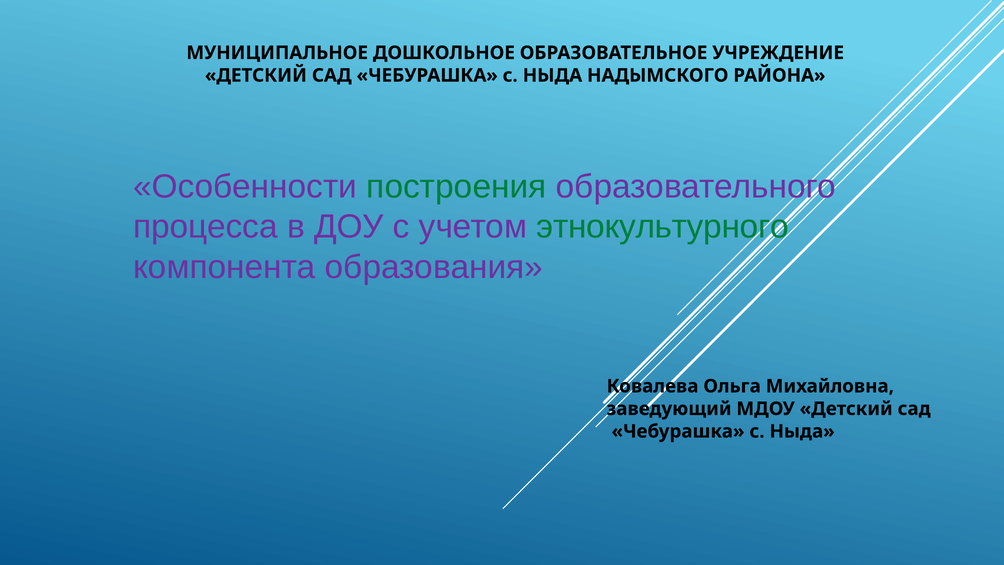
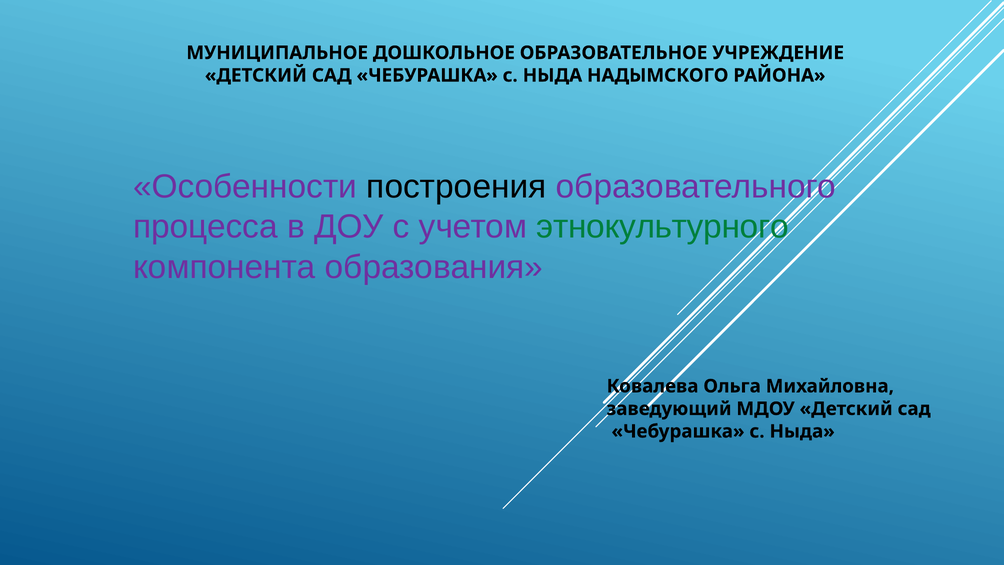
построения colour: green -> black (456, 187)
